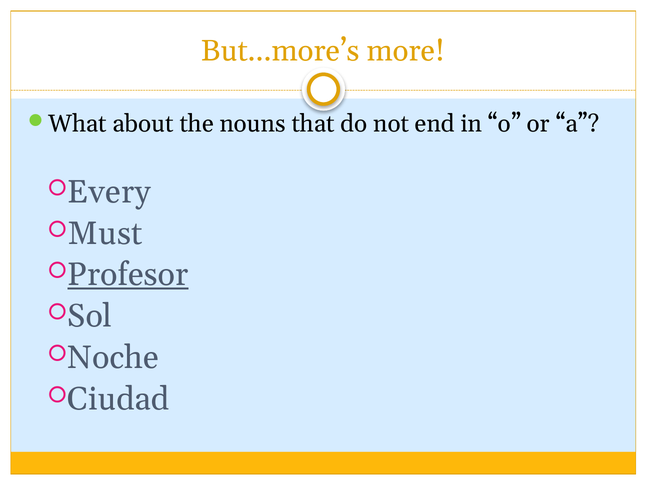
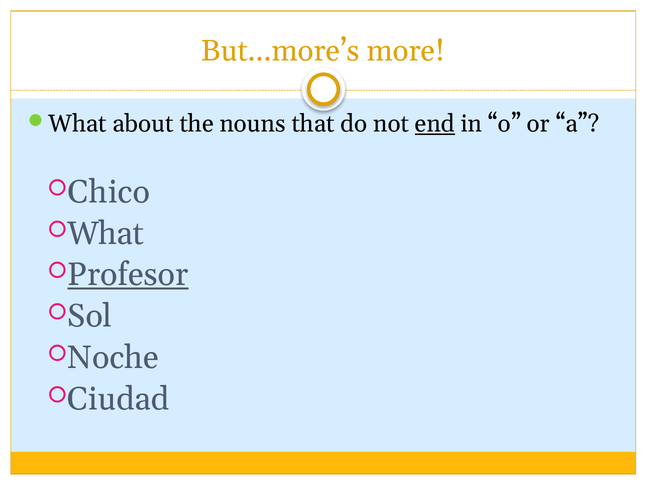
end underline: none -> present (435, 124)
Every: Every -> Chico (109, 192)
Must: Must -> What (105, 234)
